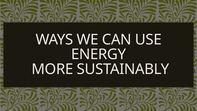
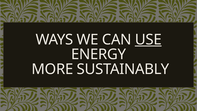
USE underline: none -> present (148, 40)
